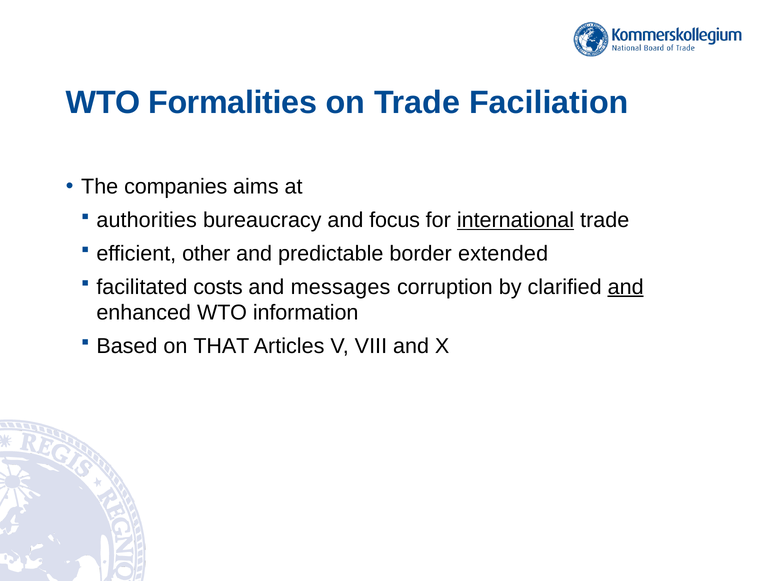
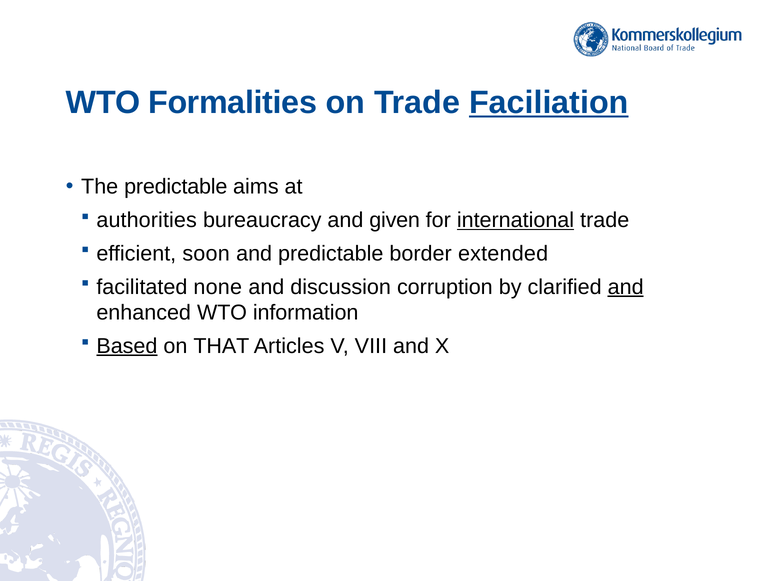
Faciliation underline: none -> present (549, 103)
The companies: companies -> predictable (176, 187)
focus: focus -> given (395, 220)
other: other -> soon (206, 254)
costs: costs -> none (218, 287)
messages: messages -> discussion (341, 287)
Based underline: none -> present (127, 346)
